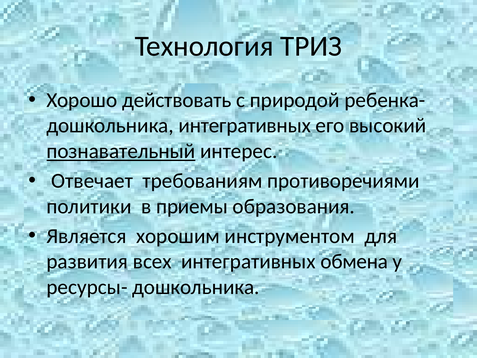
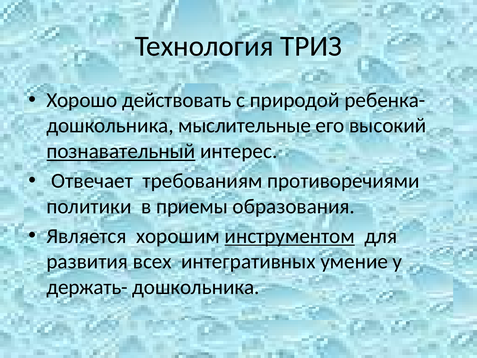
дошкольника интегративных: интегративных -> мыслительные (245, 126)
инструментом underline: none -> present (290, 236)
обмена: обмена -> умение (354, 261)
ресурсы-: ресурсы- -> держать- (87, 287)
